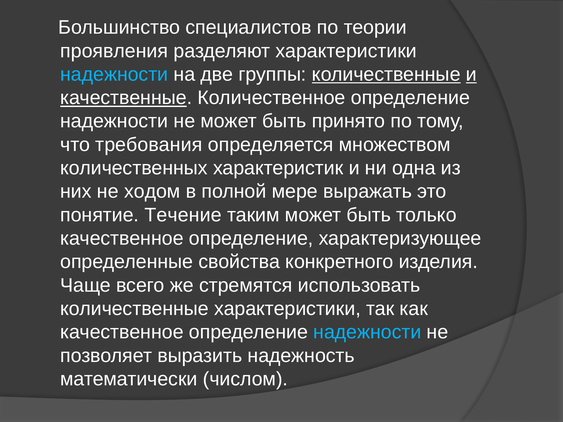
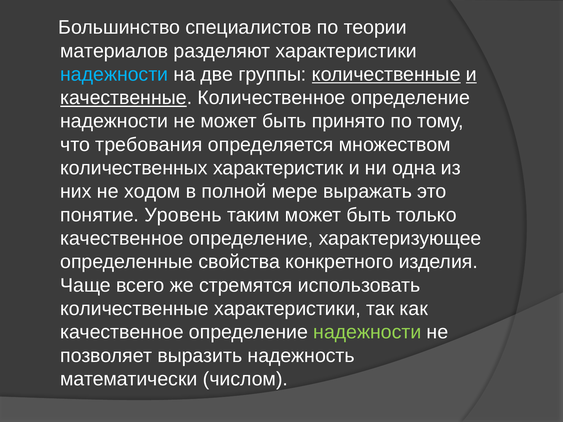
проявления: проявления -> материалов (114, 51)
Течение: Течение -> Уровень (183, 215)
надежности colour: light blue -> light green (367, 332)
